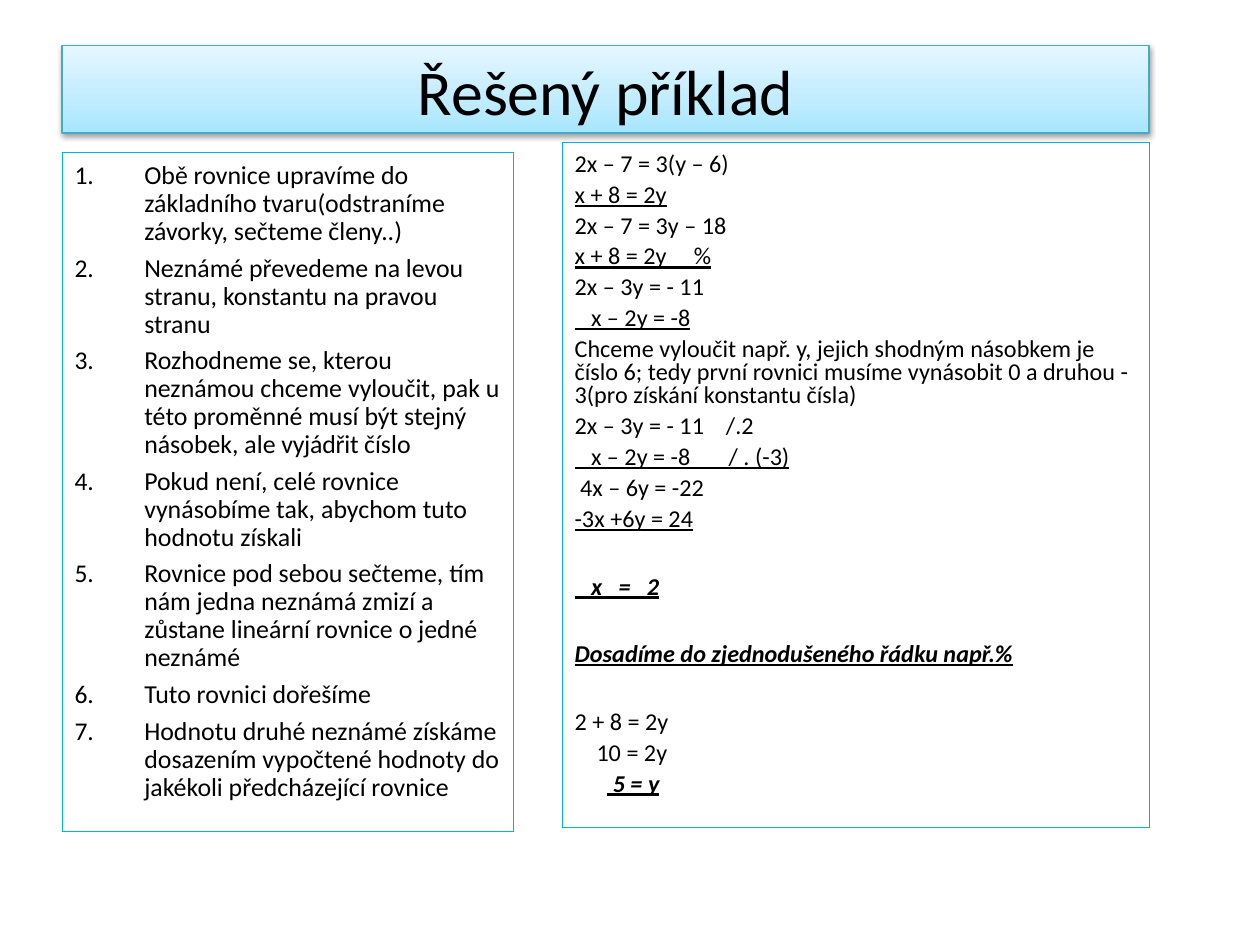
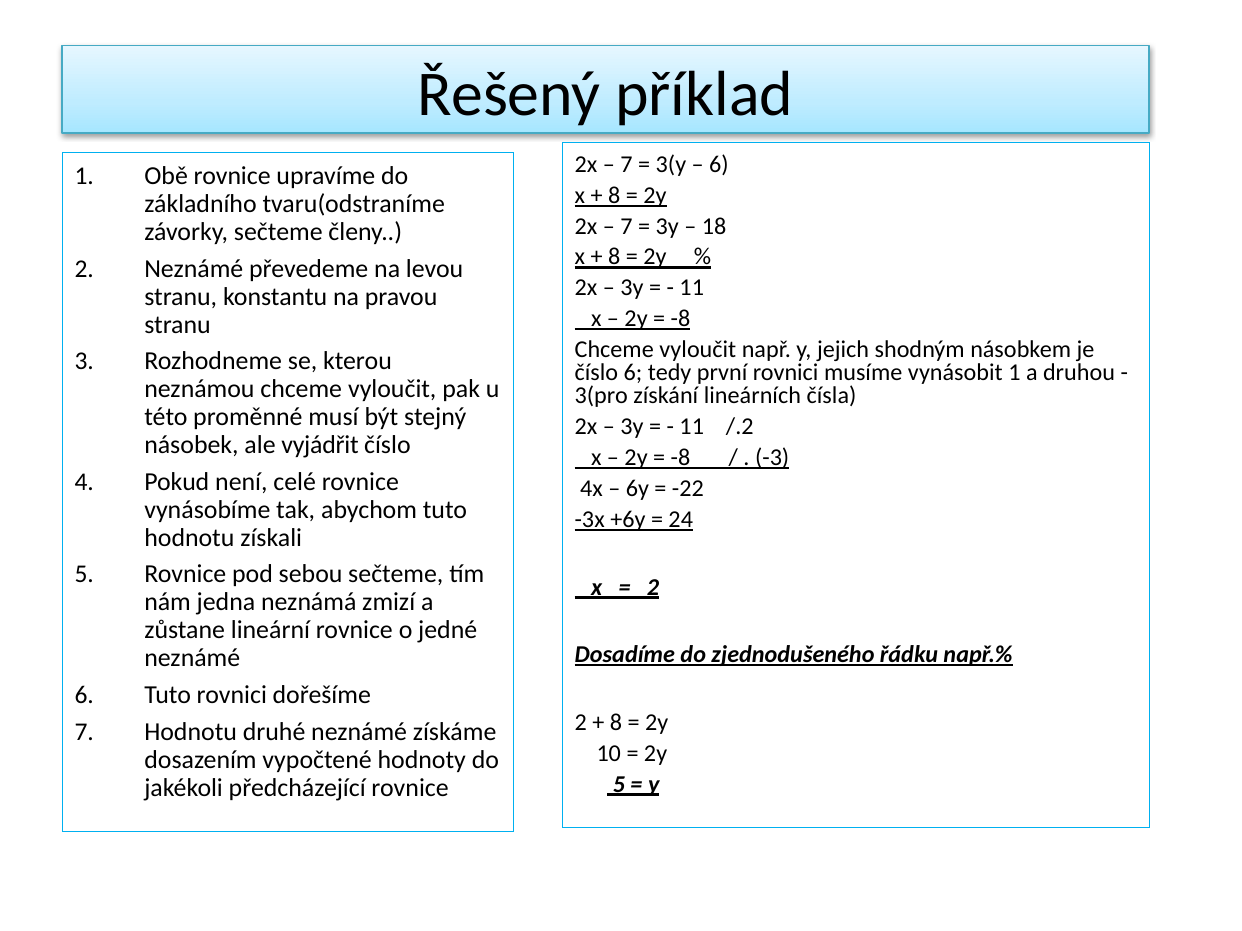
vynásobit 0: 0 -> 1 (1014, 373)
získání konstantu: konstantu -> lineárních (752, 396)
